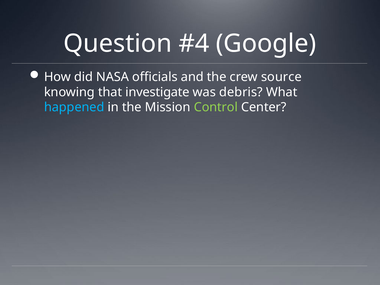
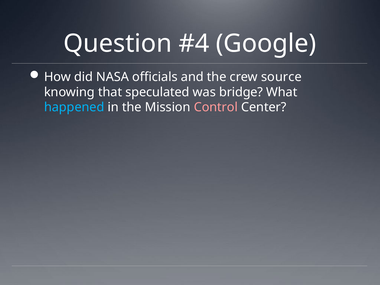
investigate: investigate -> speculated (158, 92)
debris: debris -> bridge (241, 92)
Control colour: light green -> pink (216, 107)
